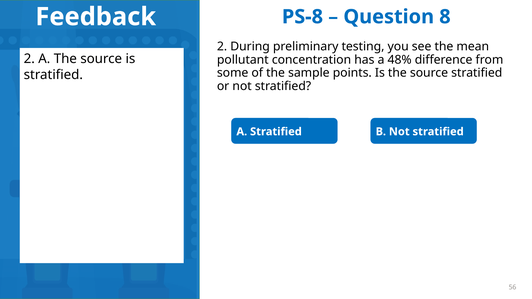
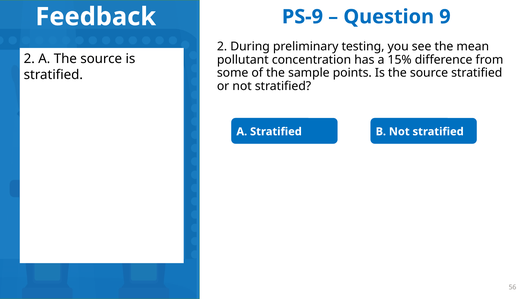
PS-8: PS-8 -> PS-9 (302, 17)
8: 8 -> 9 (445, 17)
48%: 48% -> 15% (400, 60)
